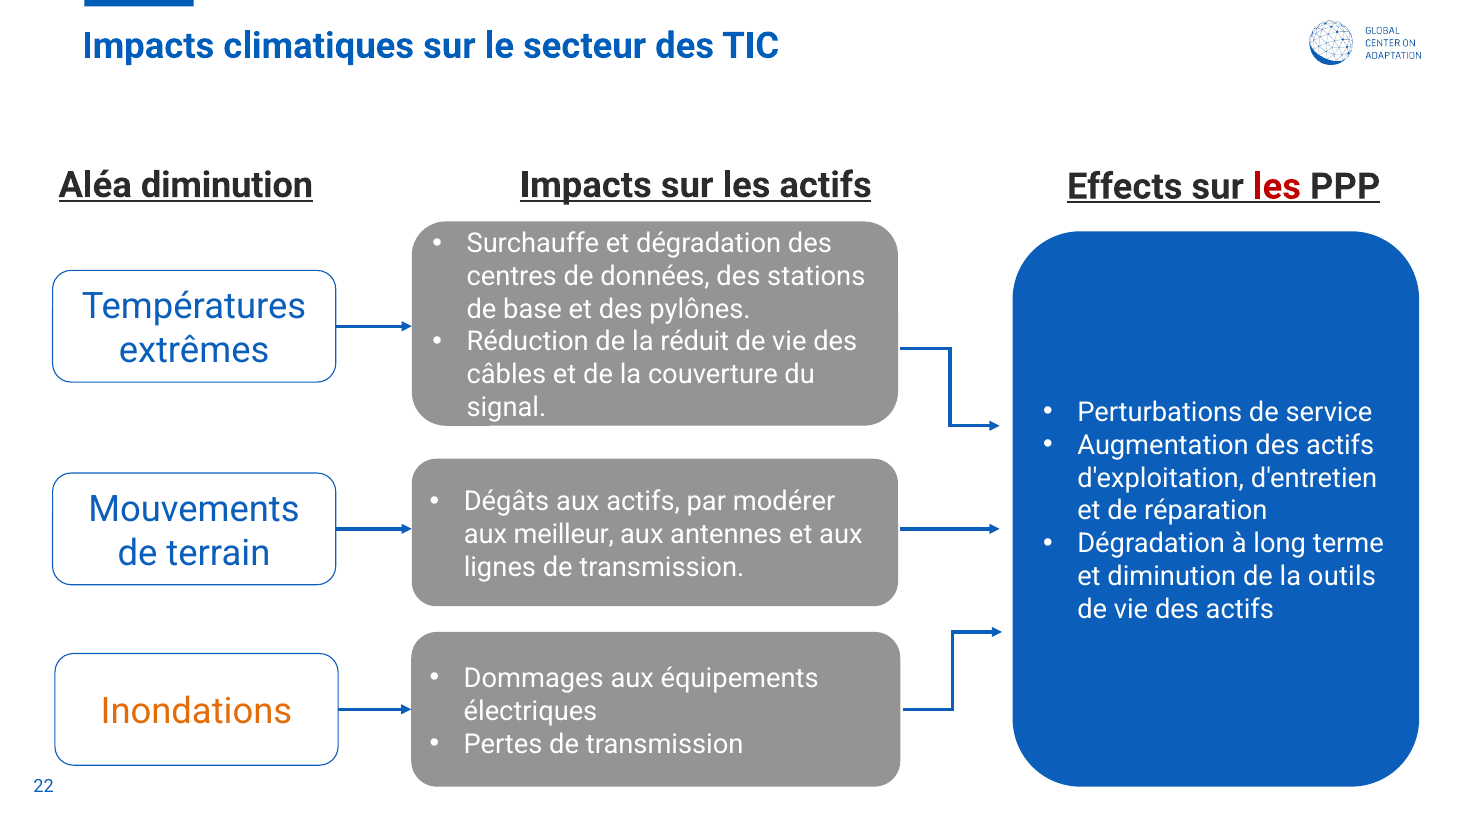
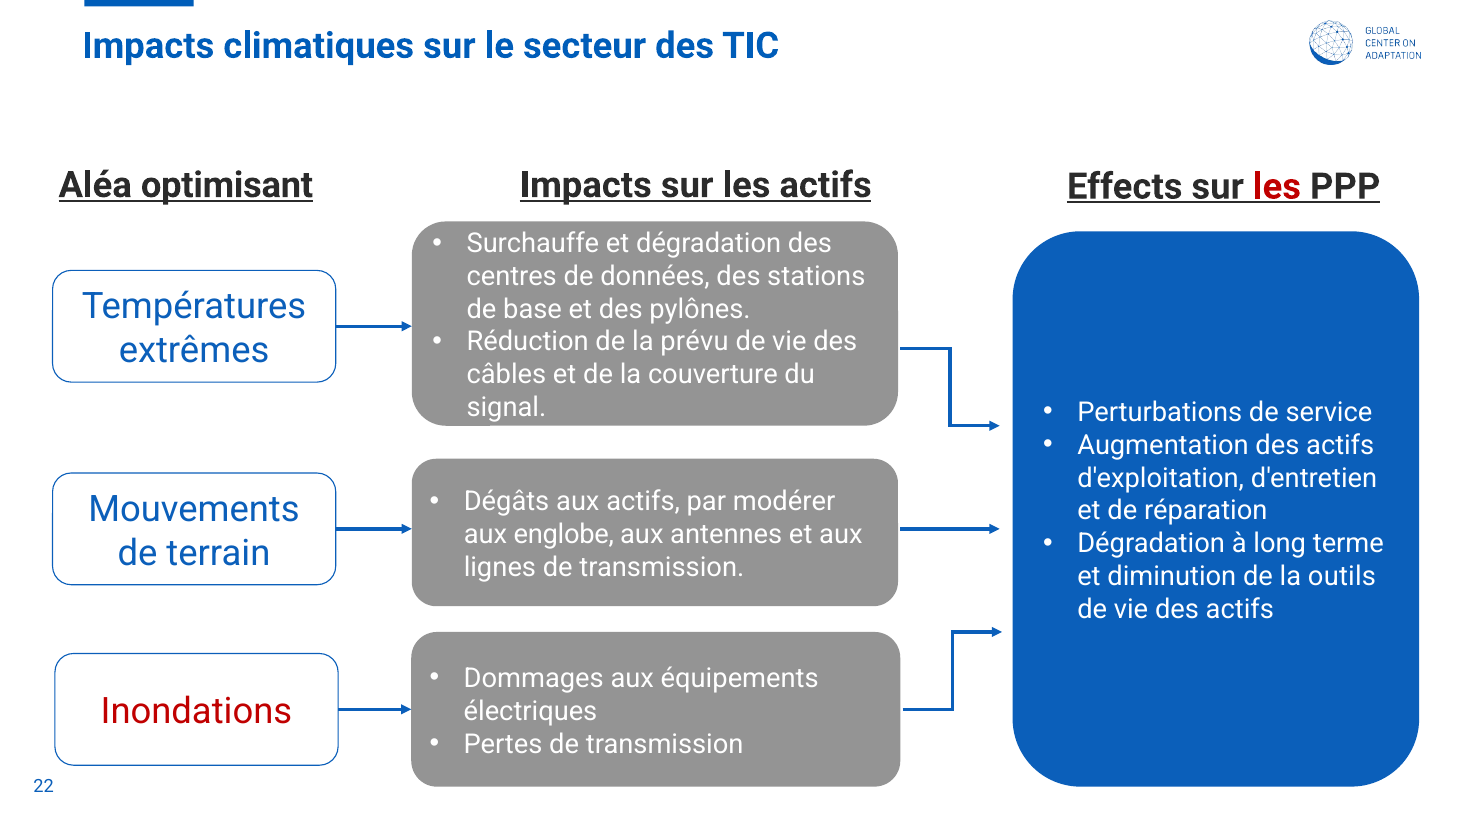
Aléa diminution: diminution -> optimisant (227, 185)
réduit: réduit -> prévu (695, 342)
meilleur: meilleur -> englobe (564, 534)
Inondations colour: orange -> red (196, 712)
